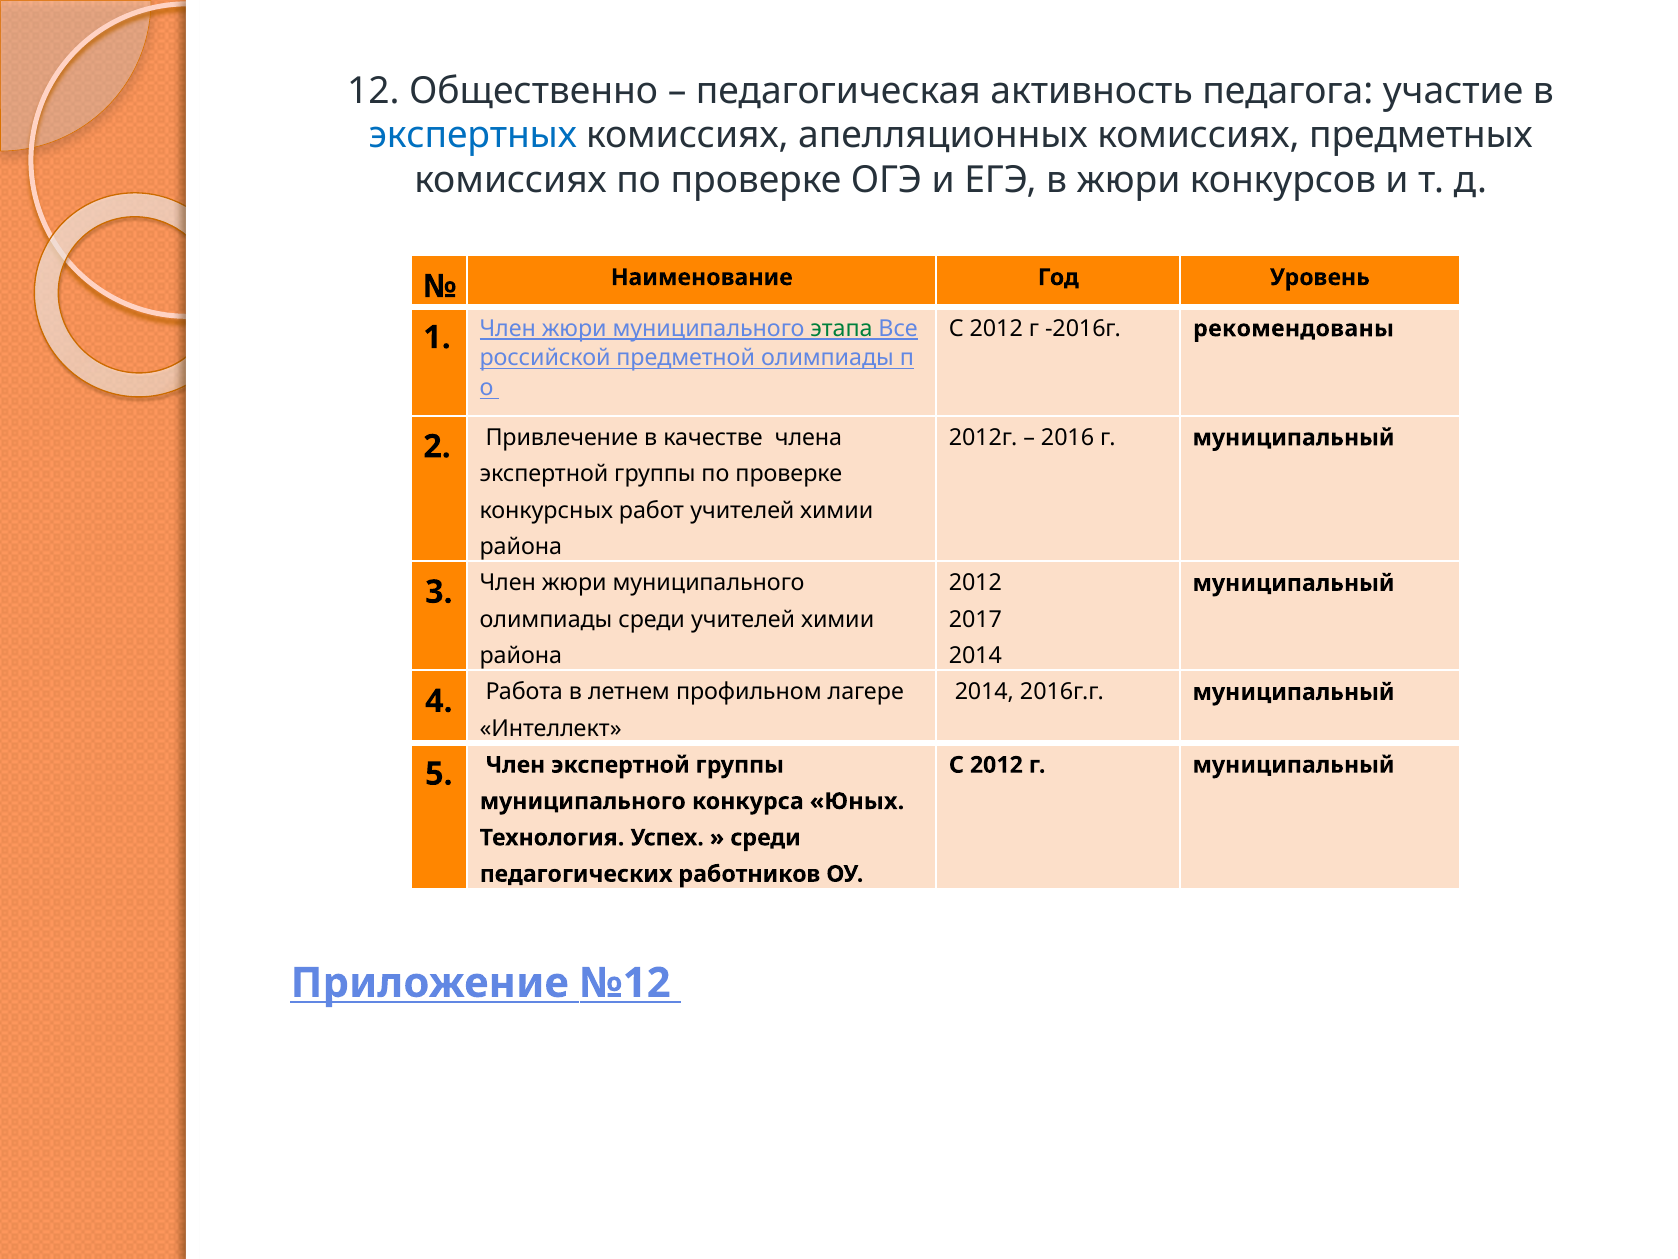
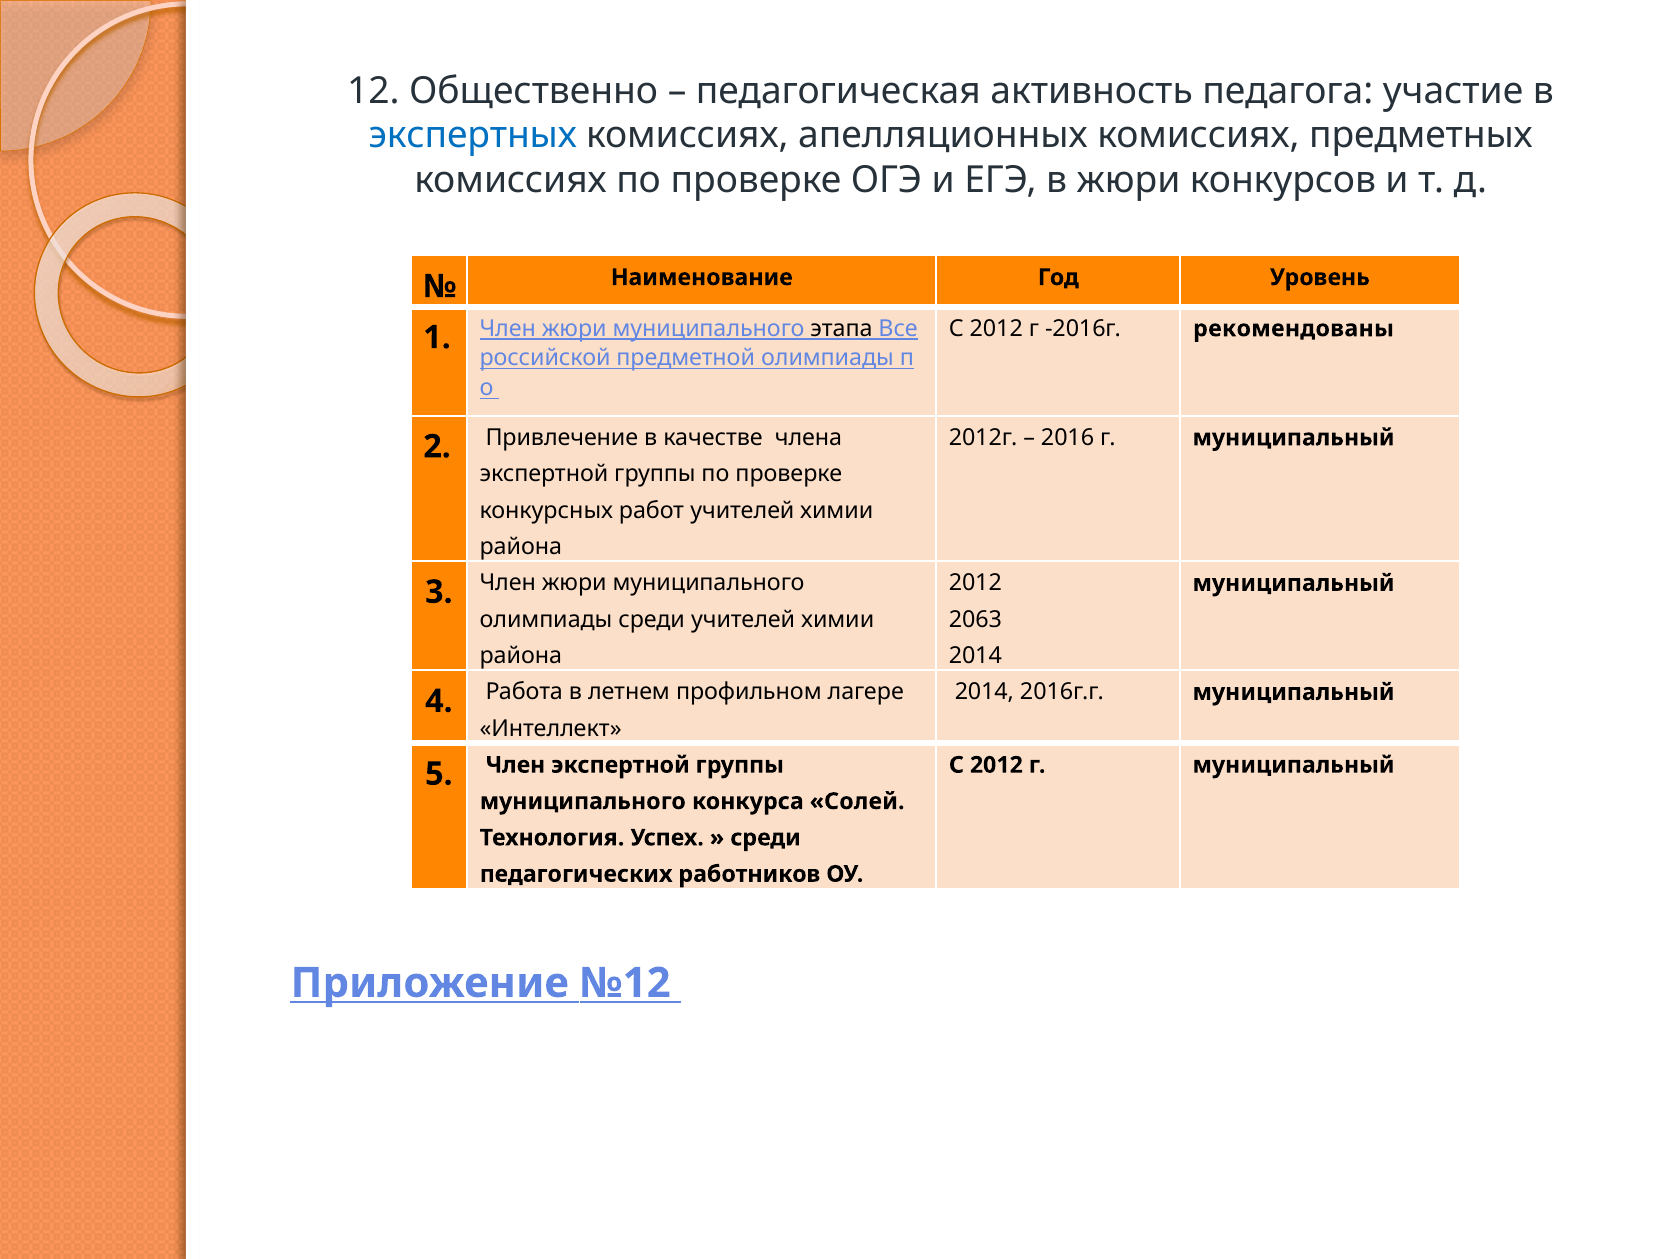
этапа colour: green -> black (842, 328)
2017: 2017 -> 2063 (975, 619)
Юных: Юных -> Солей (857, 801)
